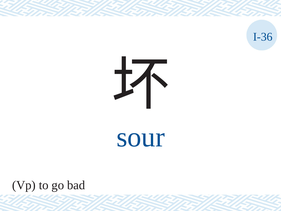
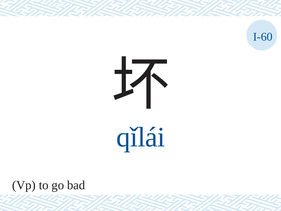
I-36: I-36 -> I-60 (263, 37)
sour: sour -> qǐlái (141, 137)
